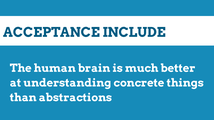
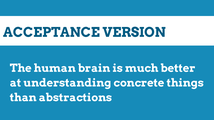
INCLUDE: INCLUDE -> VERSION (134, 33)
